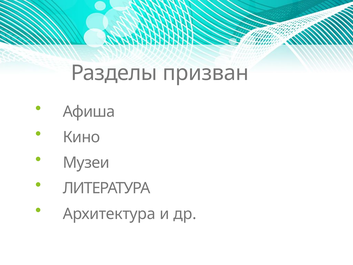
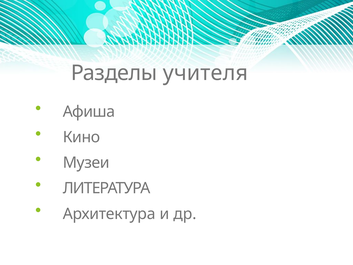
призван: призван -> учителя (205, 73)
